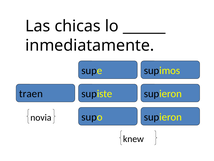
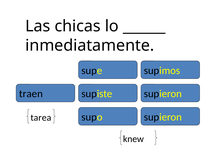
novia: novia -> tarea (41, 117)
